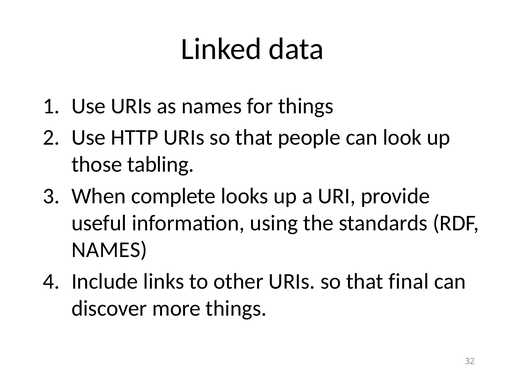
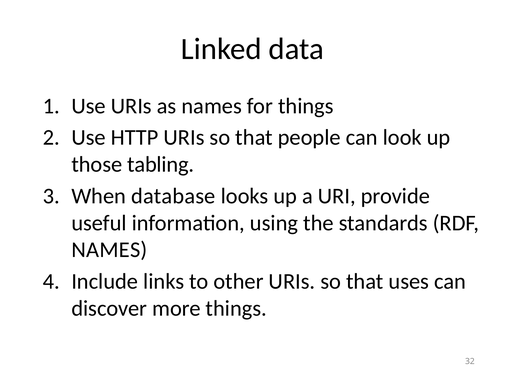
complete: complete -> database (173, 196)
final: final -> uses (409, 281)
